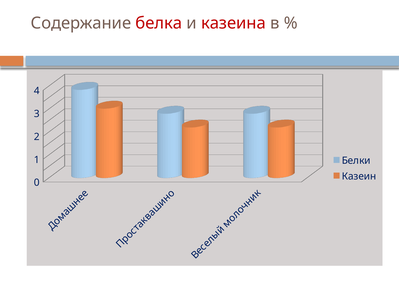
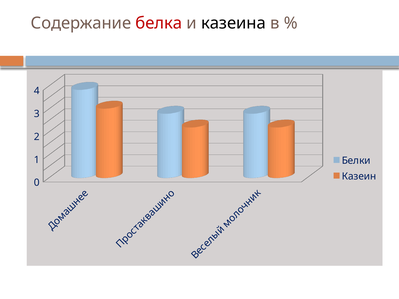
казеина colour: red -> black (233, 23)
